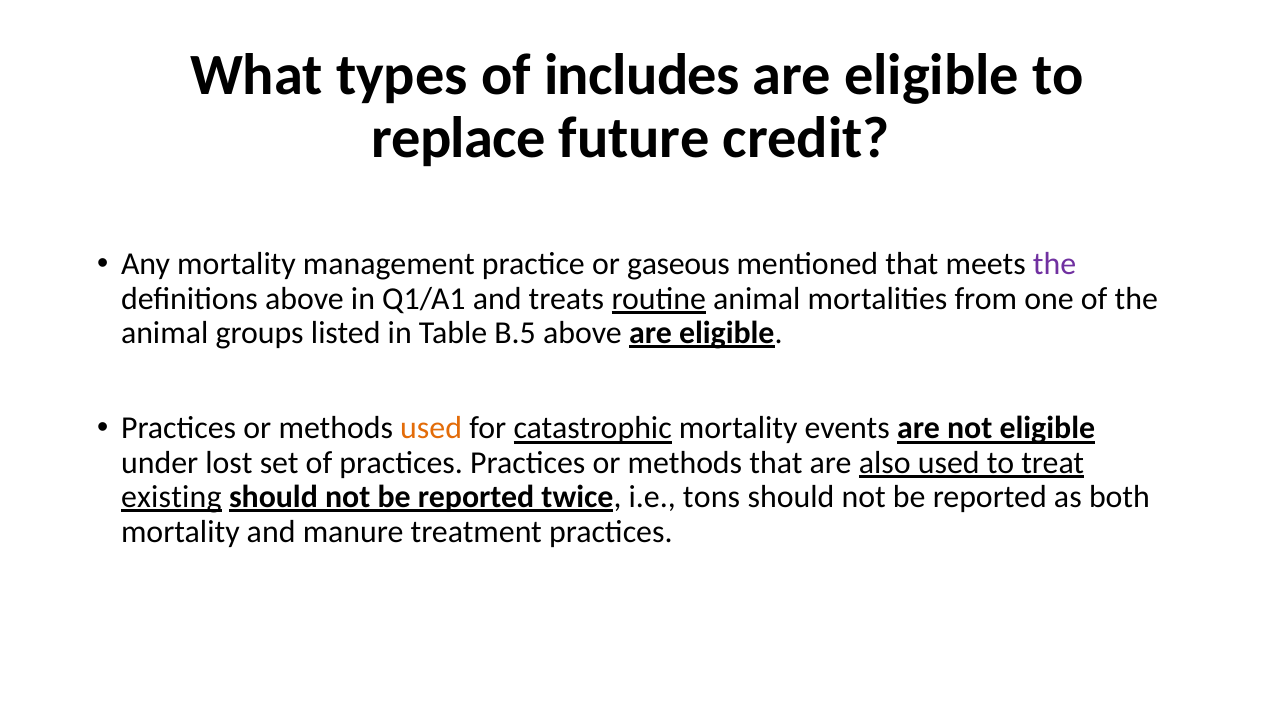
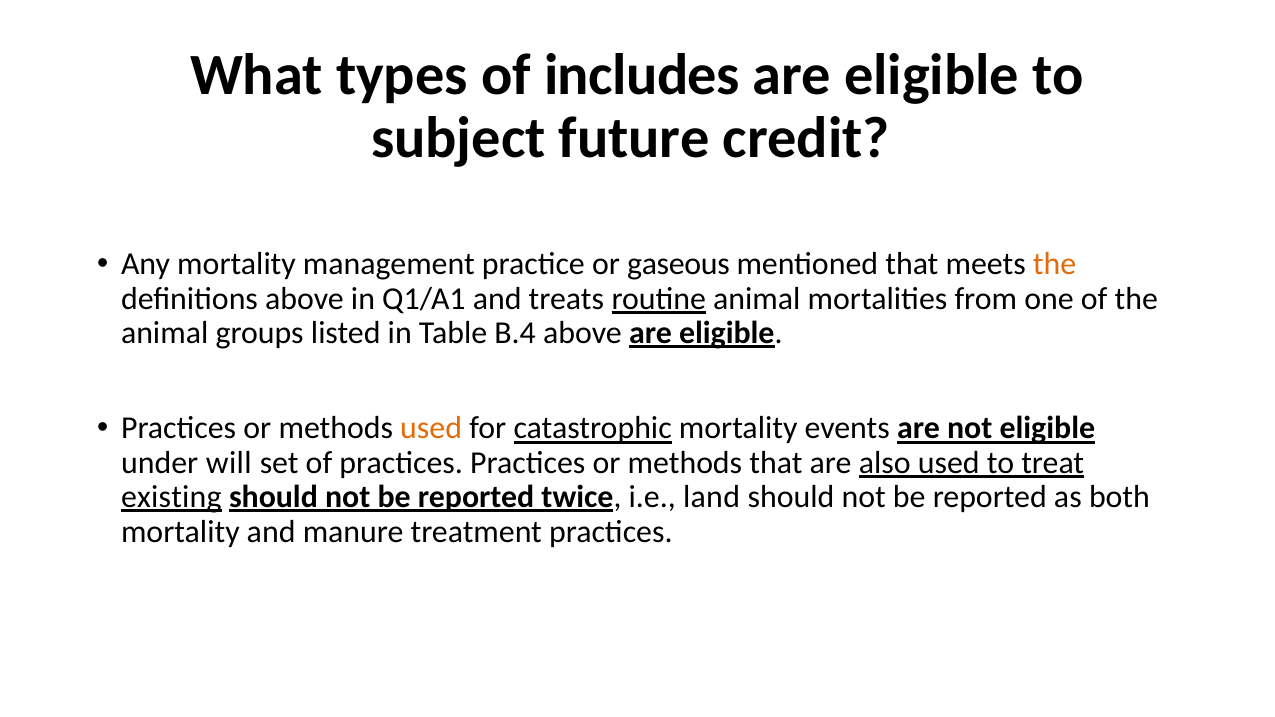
replace: replace -> subject (458, 139)
the colour: purple -> orange (1055, 264)
B.5: B.5 -> B.4 (515, 333)
lost: lost -> will (229, 463)
tons: tons -> land (712, 497)
